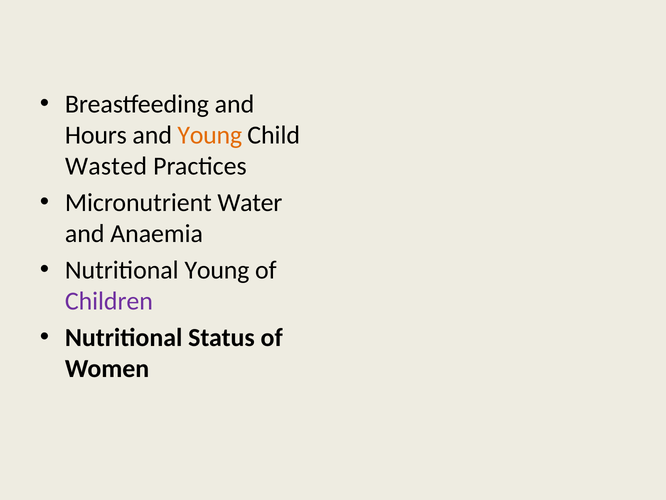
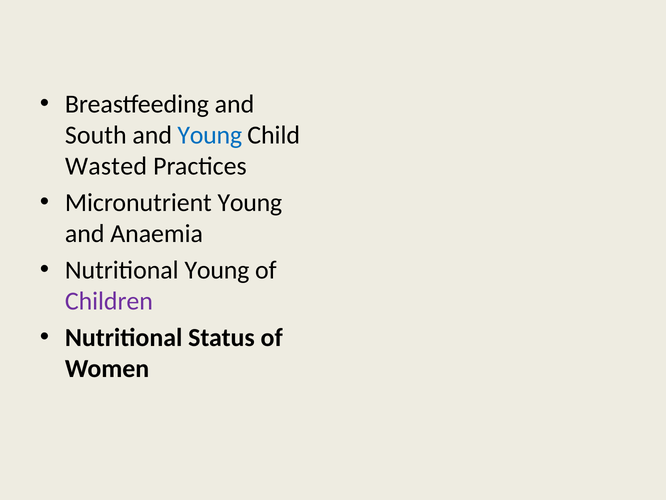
Hours: Hours -> South (96, 135)
Young colour: orange -> blue (210, 135)
Micronutrient Water: Water -> Young (250, 202)
